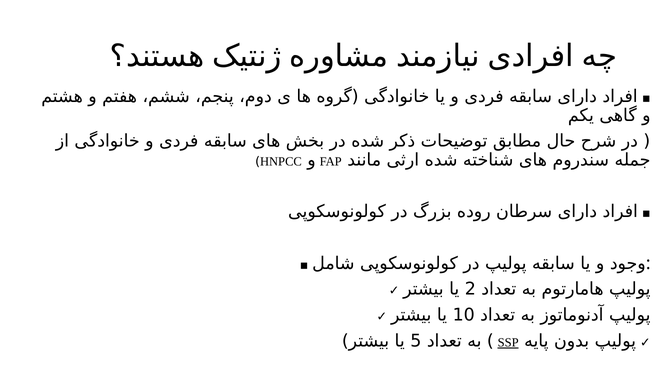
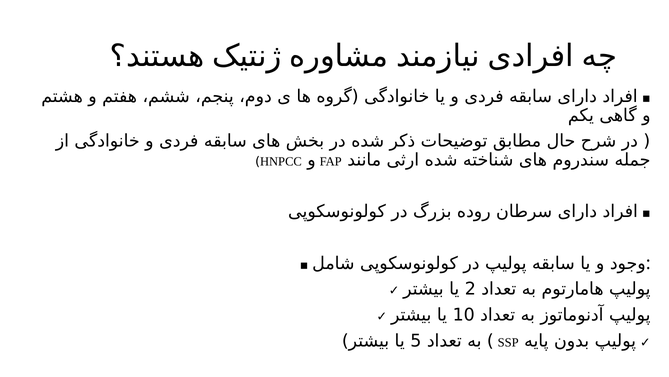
SSP underline: present -> none (508, 342)
